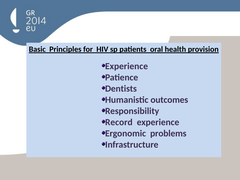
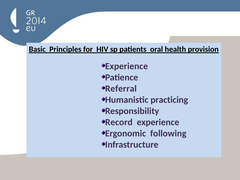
Dentists: Dentists -> Referral (121, 89)
outcomes: outcomes -> practicing (169, 100)
problems: problems -> following (168, 133)
